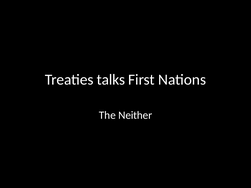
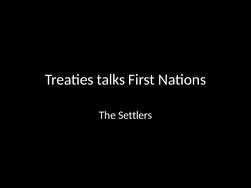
Neither: Neither -> Settlers (135, 115)
